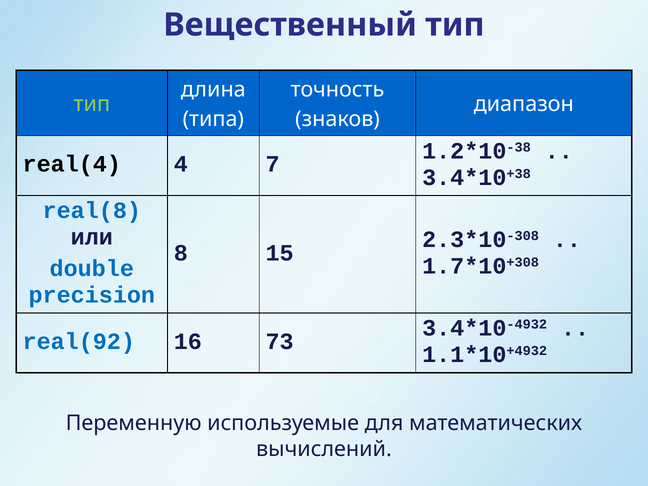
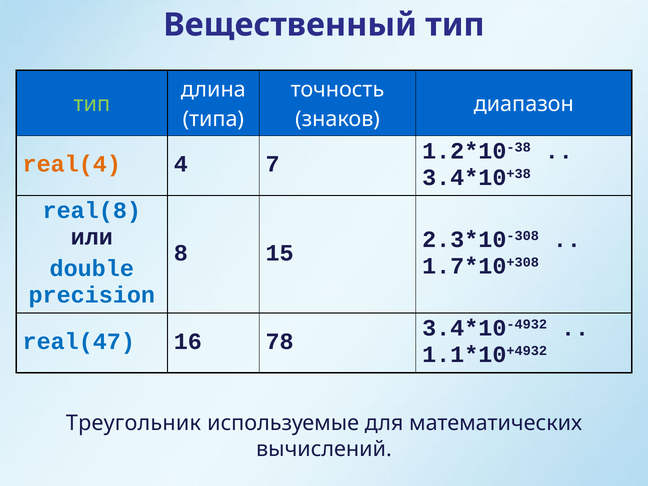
real(4 colour: black -> orange (72, 164)
real(92: real(92 -> real(47 (79, 341)
73: 73 -> 78 (280, 341)
Переменную: Переменную -> Треугольник (133, 423)
